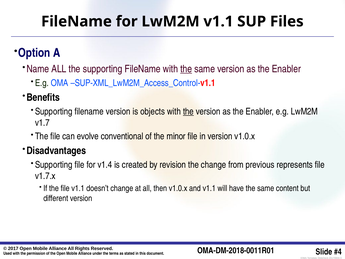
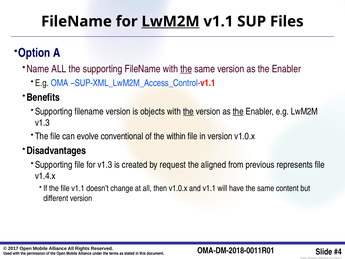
LwM2M underline: none -> present (171, 21)
the underline: none -> present (238, 111)
v1.7: v1.7 -> v1.3 (42, 123)
minor: minor -> within (176, 136)
for v1.4: v1.4 -> v1.3 (105, 165)
revision: revision -> request (173, 165)
the change: change -> aligned (214, 165)
v1.7.x: v1.7.x -> v1.4.x (45, 176)
